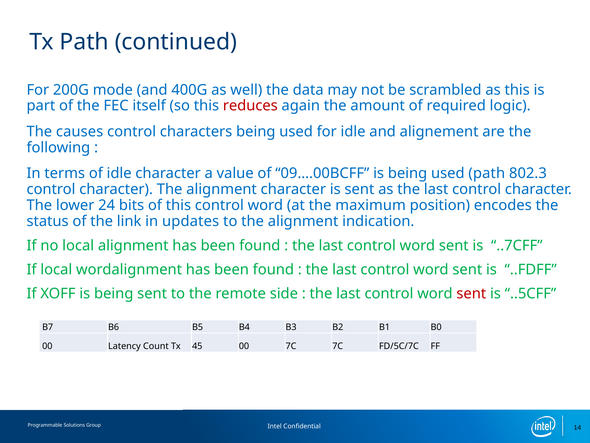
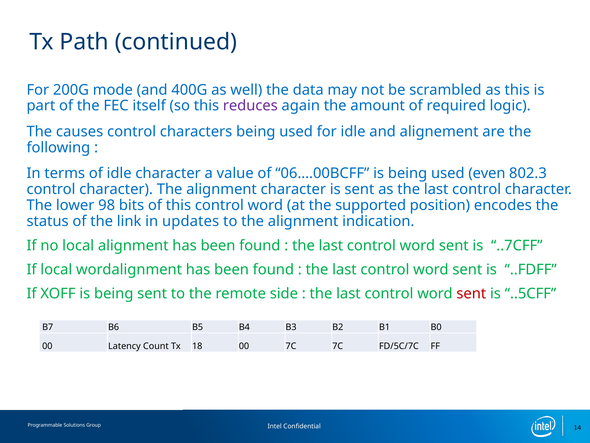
reduces colour: red -> purple (250, 106)
09….00BCFF: 09….00BCFF -> 06….00BCFF (322, 173)
used path: path -> even (487, 173)
24: 24 -> 98 (107, 205)
maximum: maximum -> supported (371, 205)
45: 45 -> 18 (197, 346)
